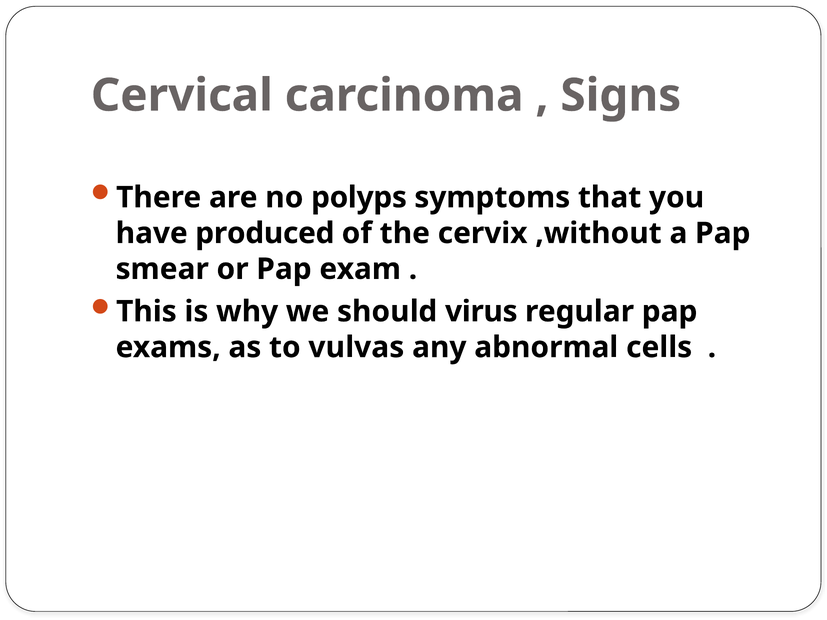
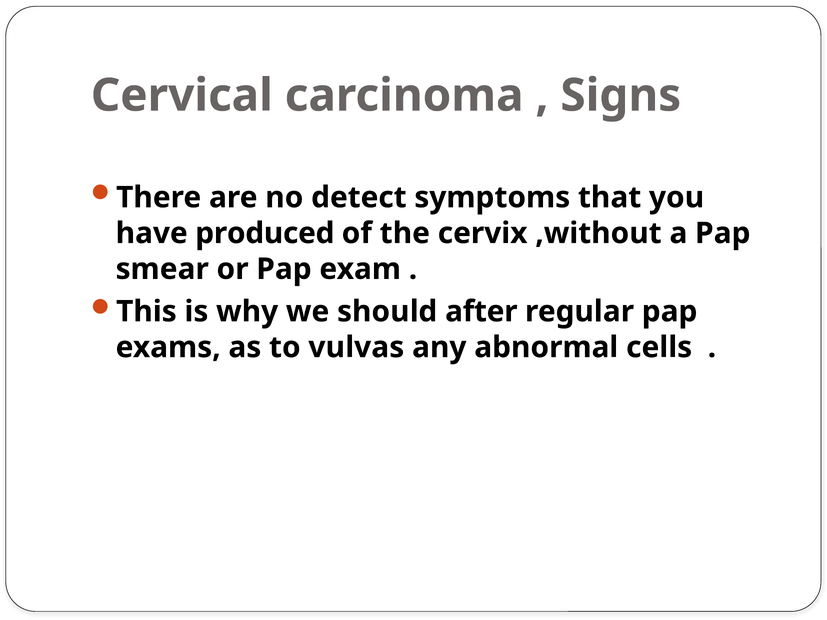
polyps: polyps -> detect (359, 198)
virus: virus -> after (481, 312)
